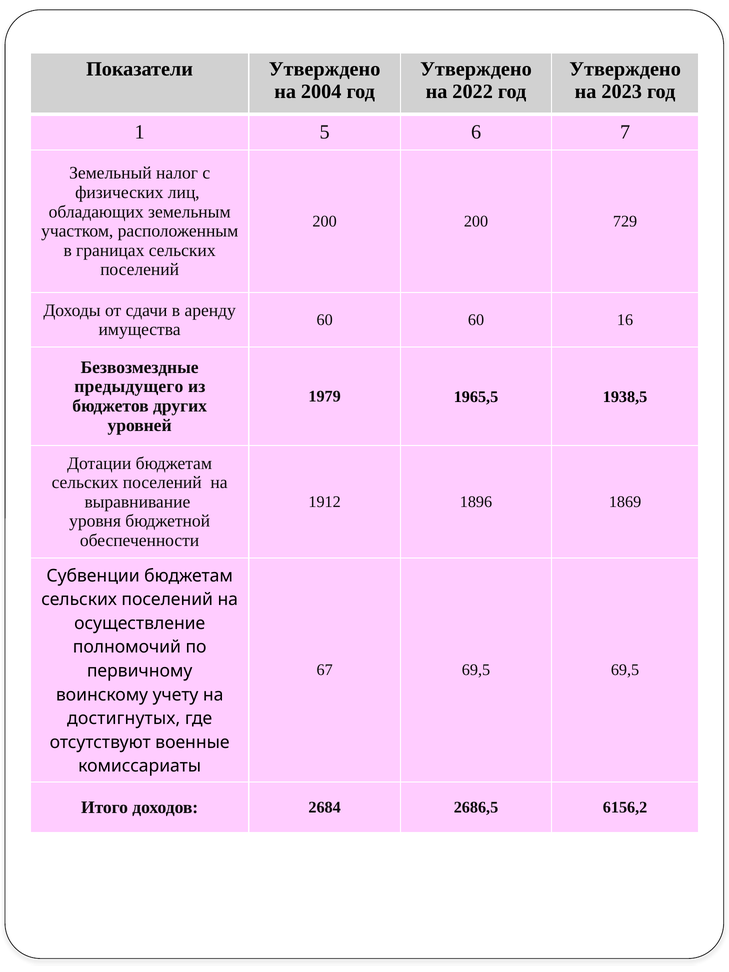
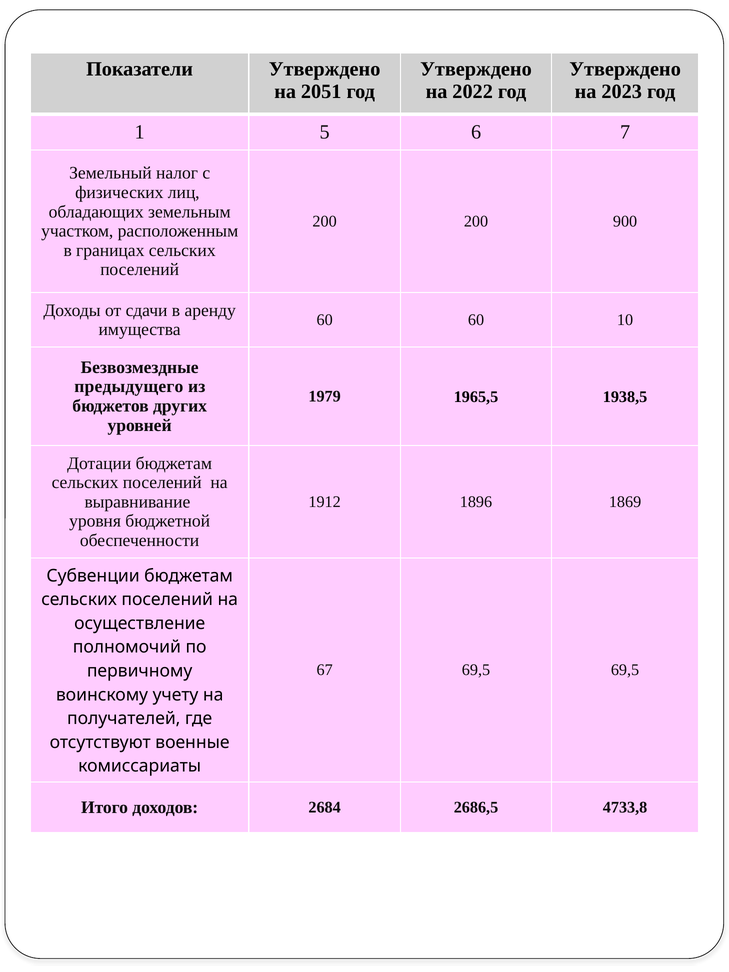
2004: 2004 -> 2051 (321, 92)
729: 729 -> 900 (625, 221)
16: 16 -> 10 (625, 320)
достигнутых: достигнутых -> получателей (124, 719)
6156,2: 6156,2 -> 4733,8 (625, 807)
